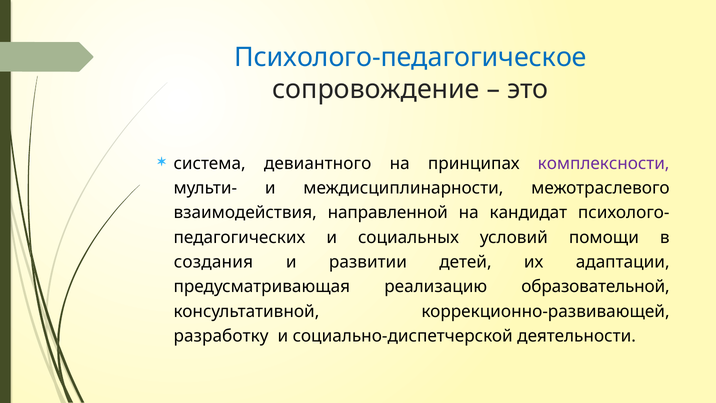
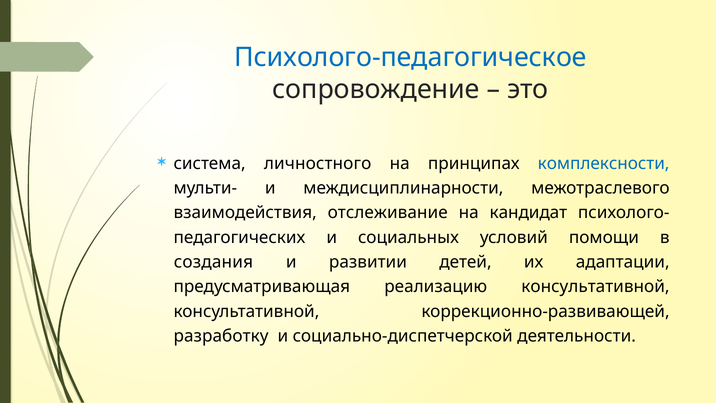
девиантного: девиантного -> личностного (318, 163)
комплексности colour: purple -> blue (604, 163)
направленной: направленной -> отслеживание (388, 213)
реализацию образовательной: образовательной -> консультативной (595, 287)
